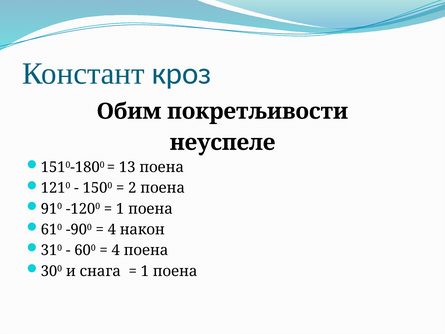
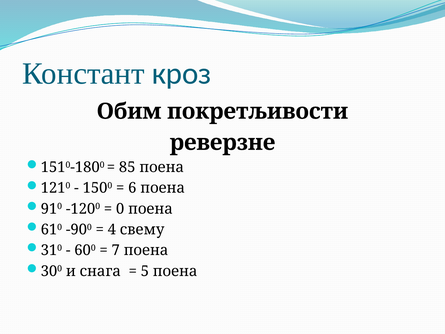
неуспеле: неуспеле -> реверзне (223, 142)
13: 13 -> 85 (127, 167)
2: 2 -> 6 (132, 188)
1: 1 -> 0 (120, 209)
након: након -> свему (142, 229)
4: 4 -> 7 (116, 250)
1: 1 -> 5 (145, 271)
